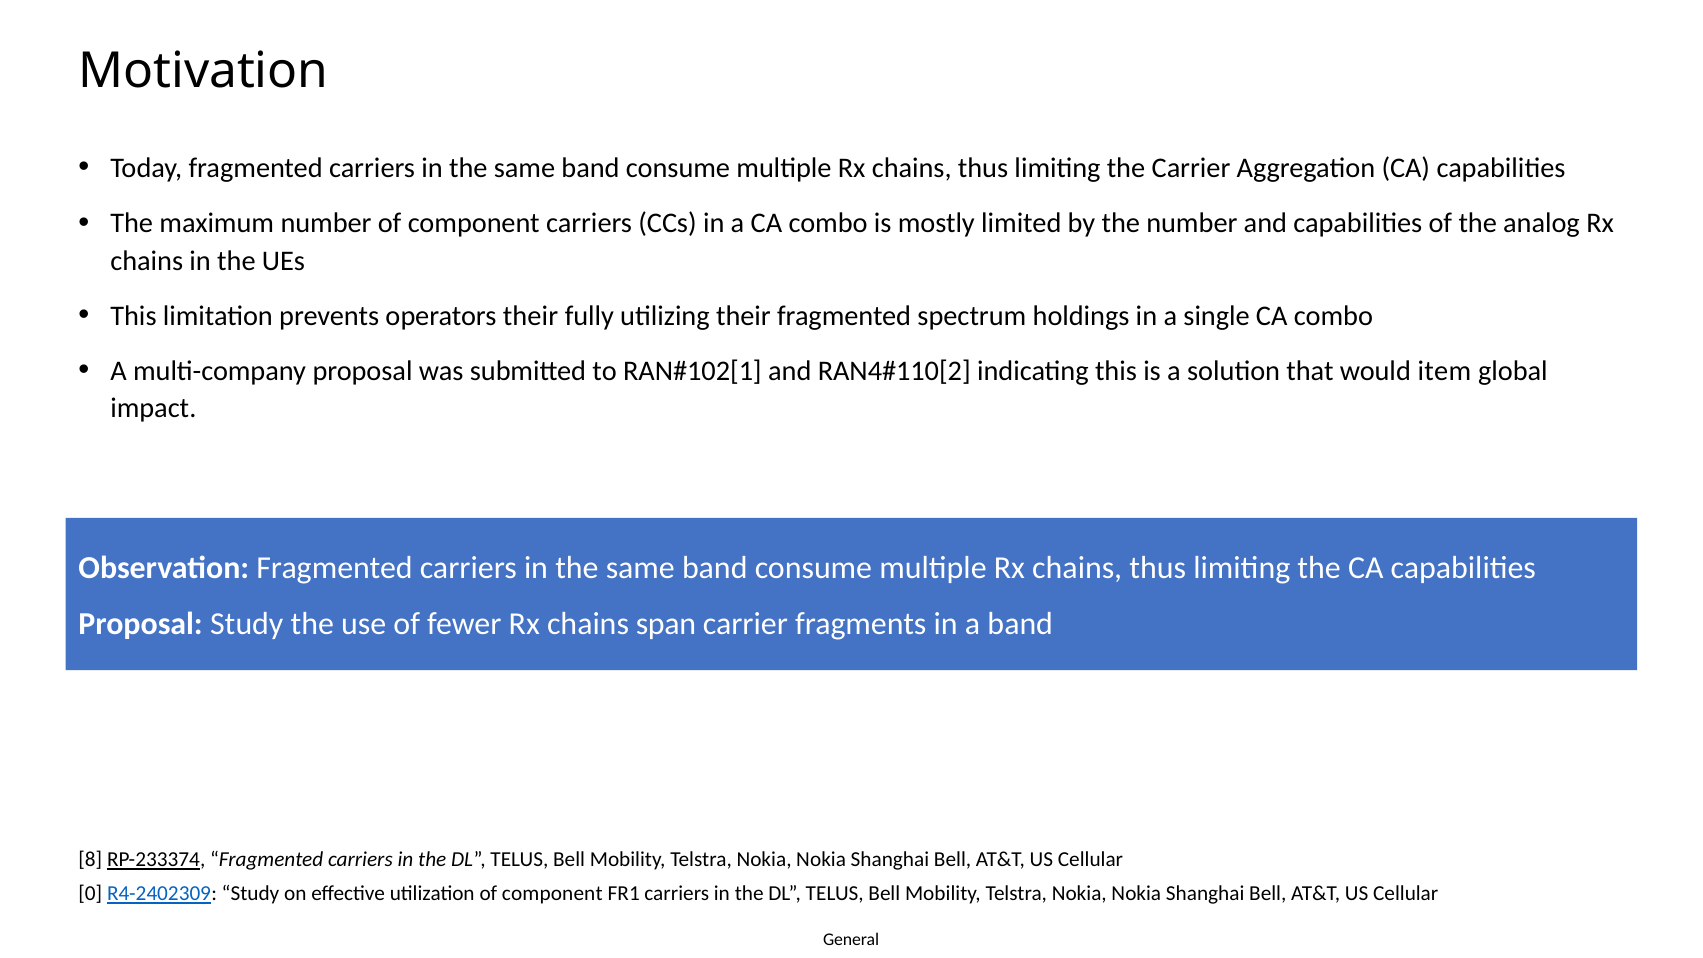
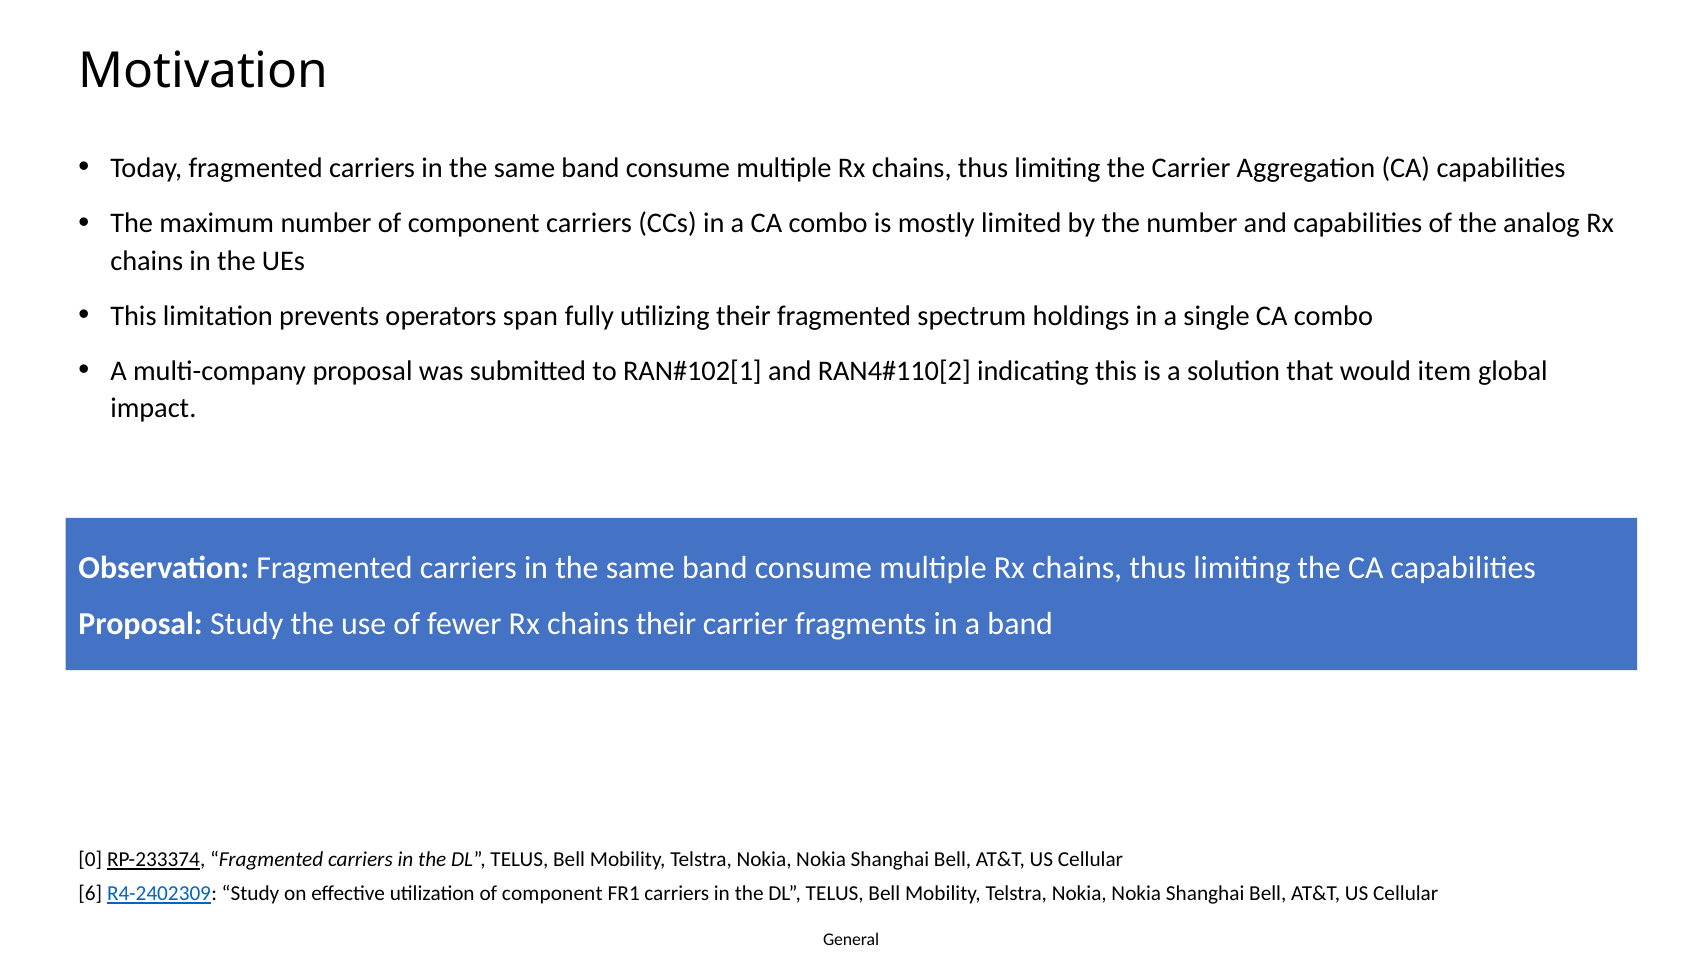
operators their: their -> span (530, 316)
chains span: span -> their (666, 624)
8: 8 -> 0 (90, 859)
0: 0 -> 6 (90, 893)
